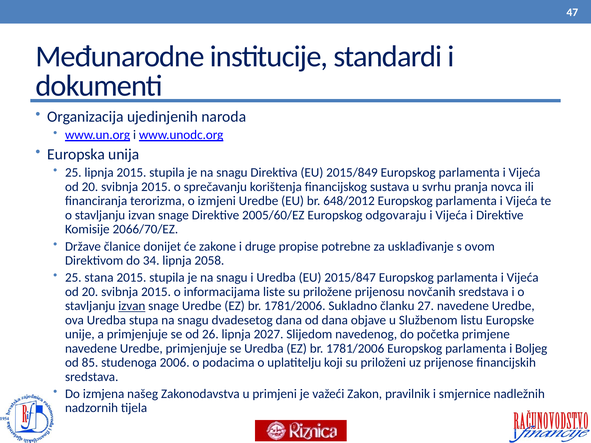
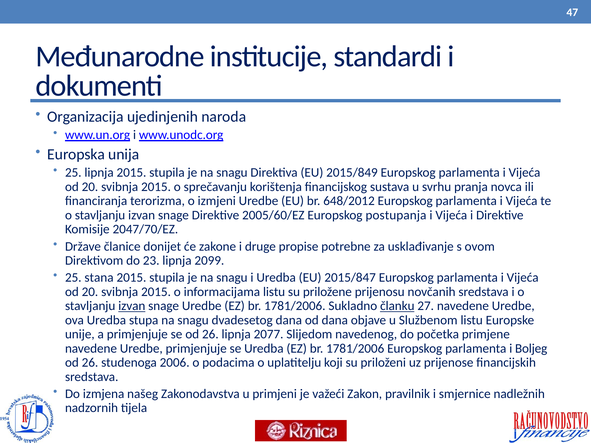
odgovaraju: odgovaraju -> postupanja (396, 215)
2066/70/EZ: 2066/70/EZ -> 2047/70/EZ (145, 229)
34: 34 -> 23 (151, 261)
2058: 2058 -> 2099 (209, 261)
informacijama liste: liste -> listu (274, 292)
članku underline: none -> present (397, 306)
2027: 2027 -> 2077 (269, 334)
85: 85 -> 26 (90, 363)
